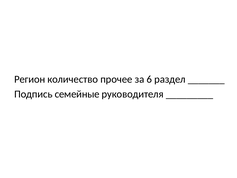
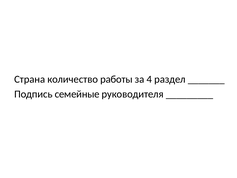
Регион: Регион -> Страна (30, 79)
прочее: прочее -> работы (116, 79)
6: 6 -> 4 (149, 79)
